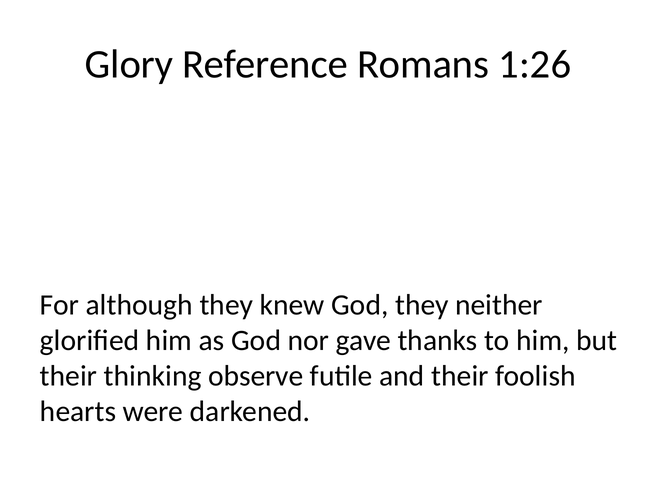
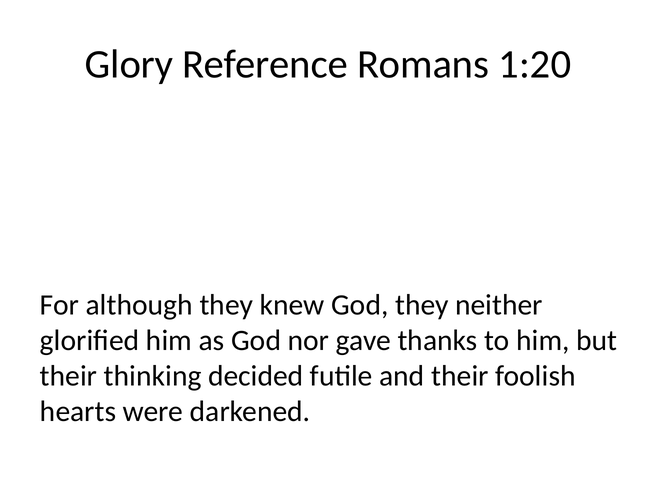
1:26: 1:26 -> 1:20 (535, 64)
observe: observe -> decided (256, 377)
